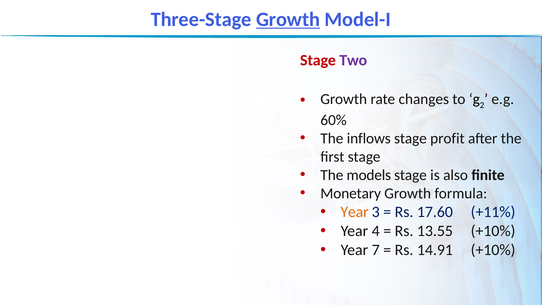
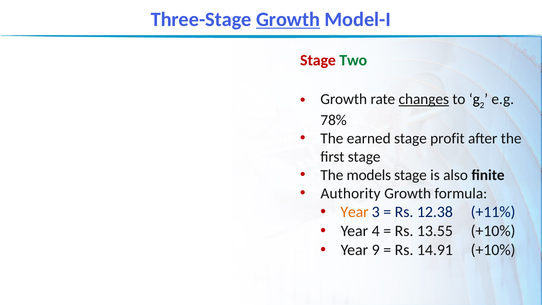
Two colour: purple -> green (353, 60)
changes underline: none -> present (424, 99)
60%: 60% -> 78% (334, 120)
inflows: inflows -> earned (369, 138)
Monetary: Monetary -> Authority (351, 193)
17.60: 17.60 -> 12.38 (435, 212)
7: 7 -> 9 (376, 250)
